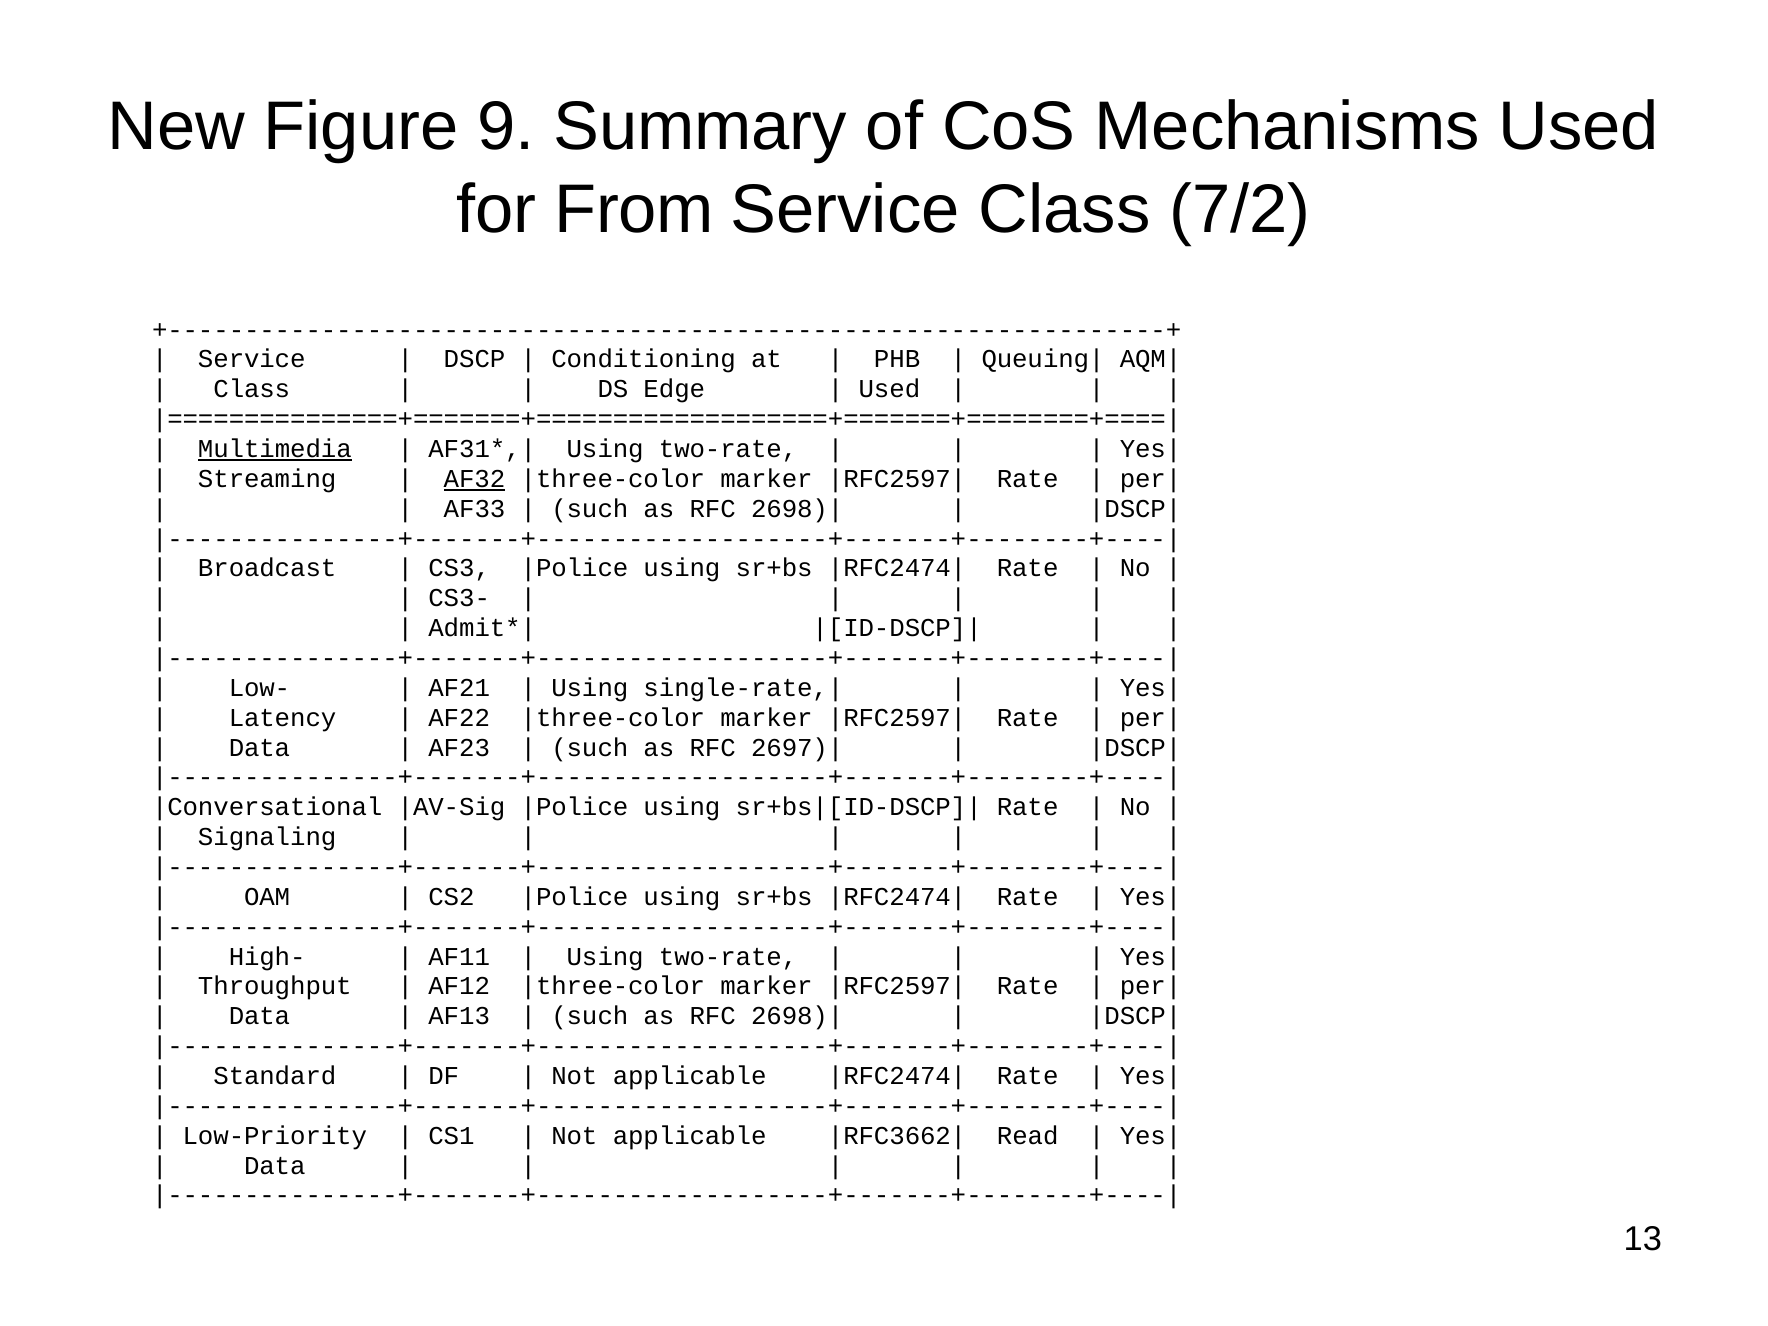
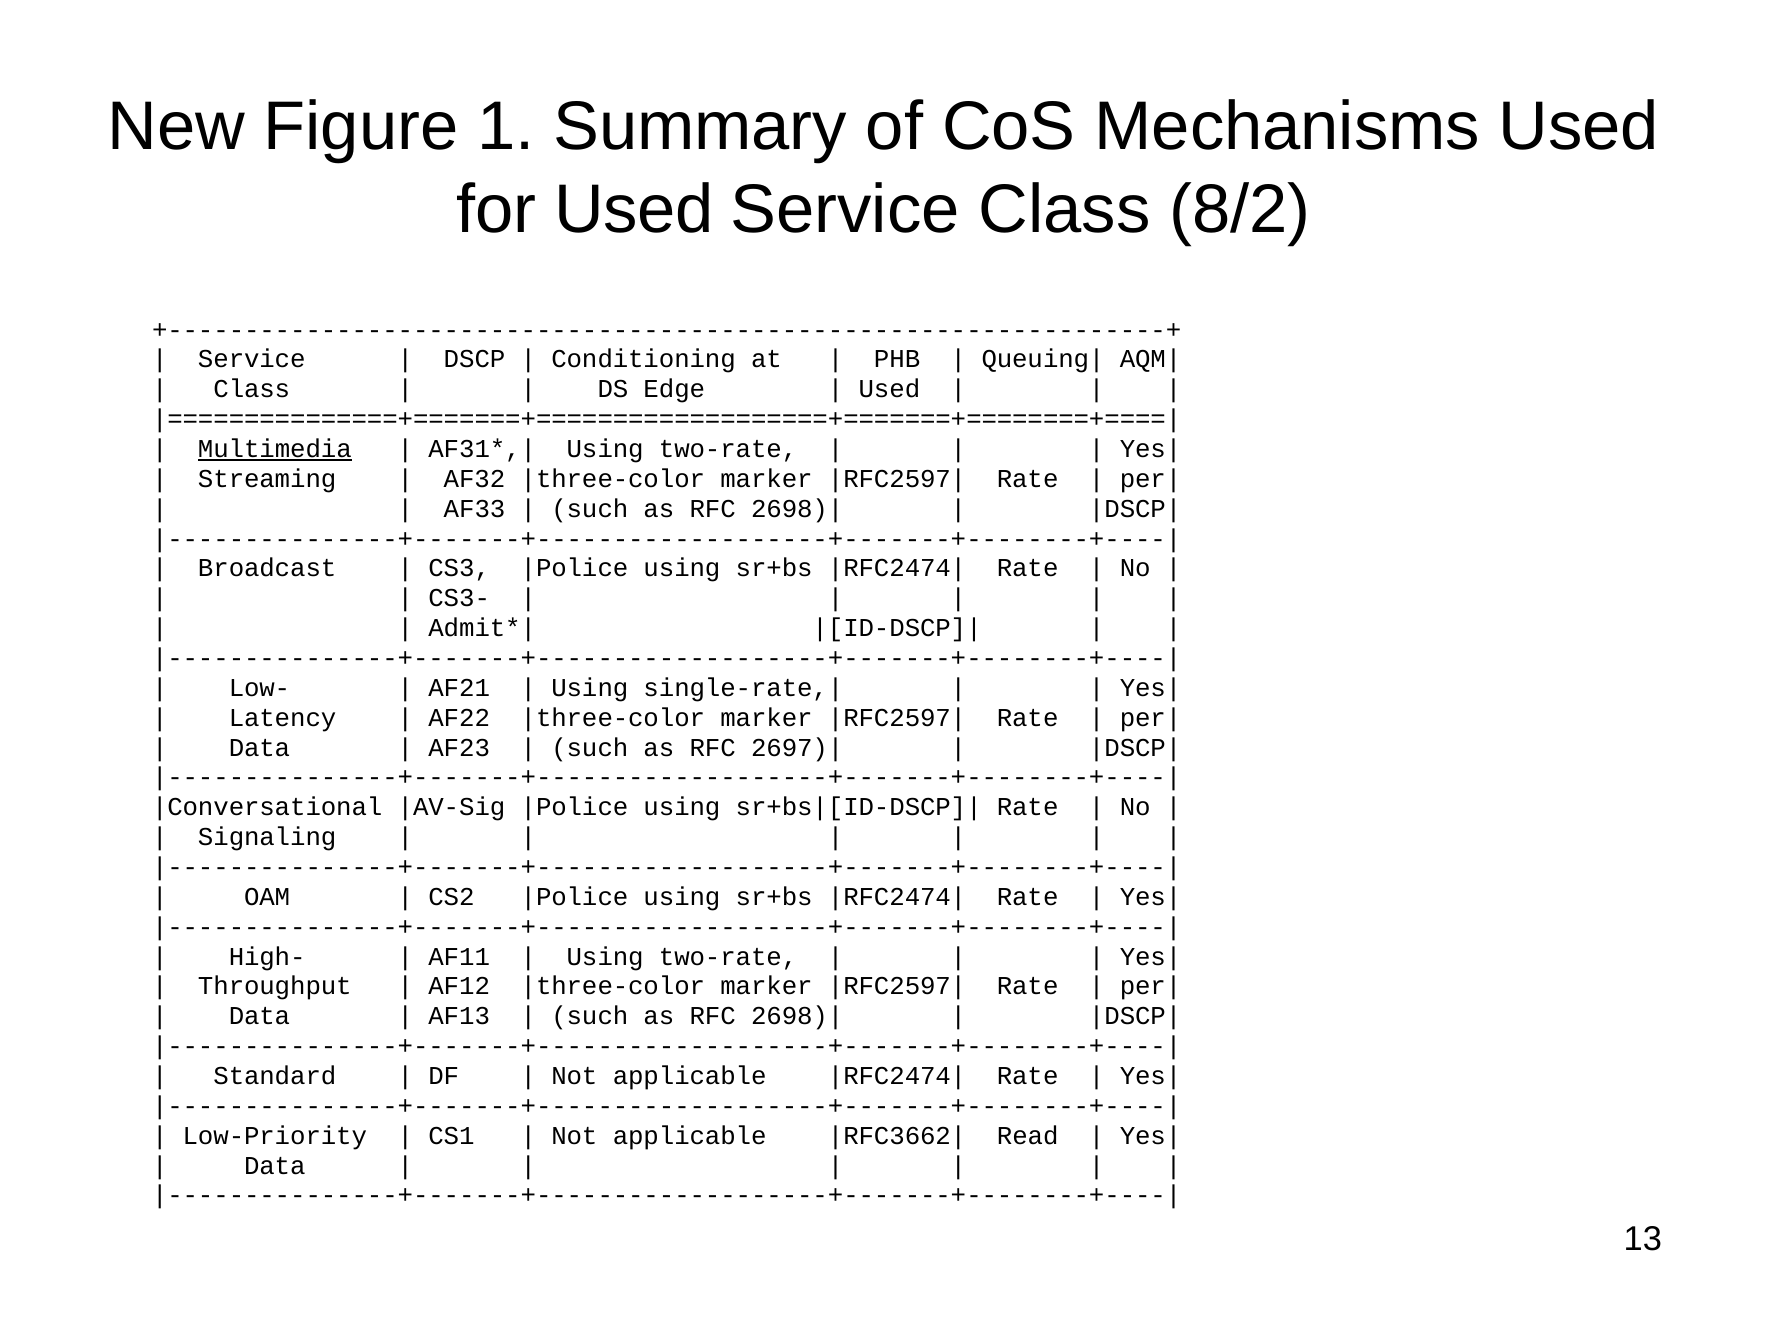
9: 9 -> 1 (506, 127)
for From: From -> Used (634, 210)
7/2: 7/2 -> 8/2 (1240, 210)
AF32 underline: present -> none (474, 479)
